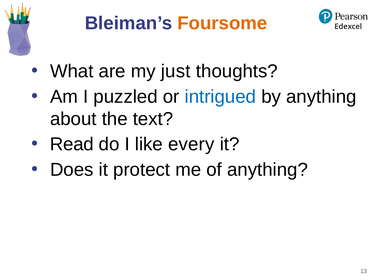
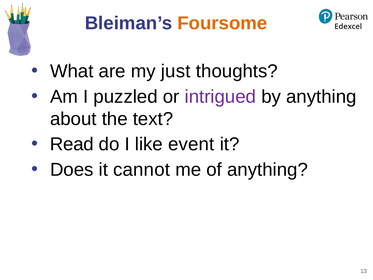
intrigued colour: blue -> purple (220, 97)
every: every -> event (191, 144)
protect: protect -> cannot (142, 169)
